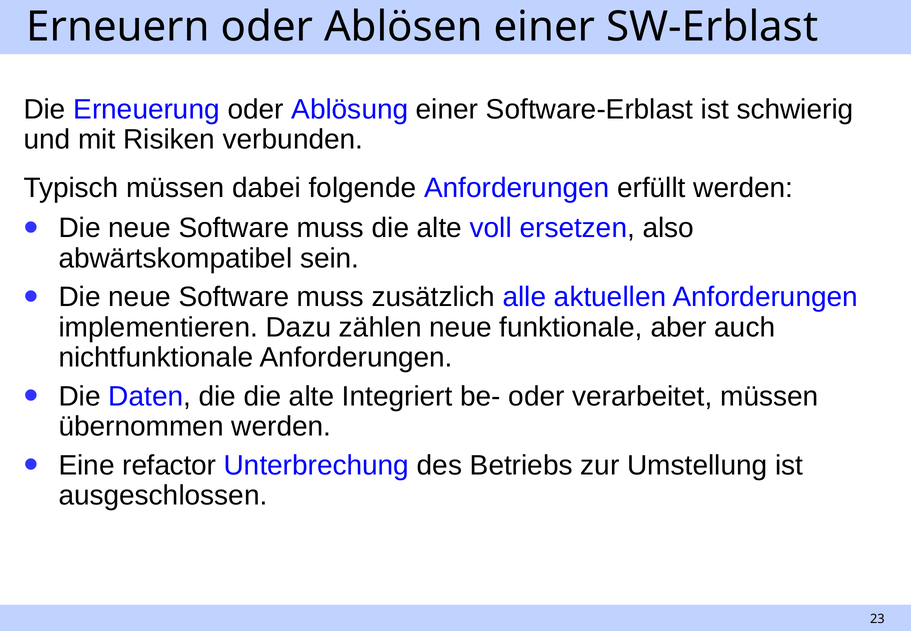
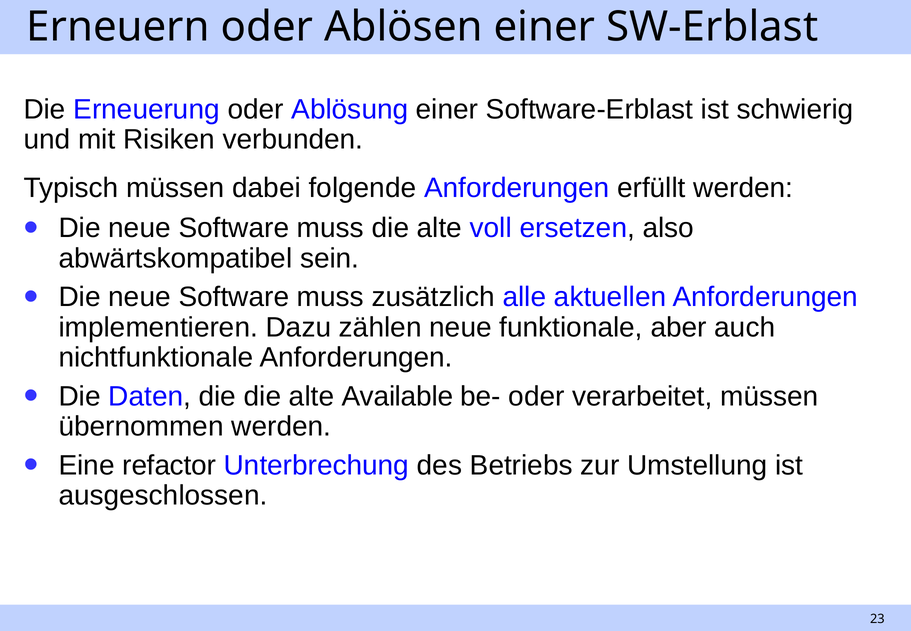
Integriert: Integriert -> Available (397, 396)
